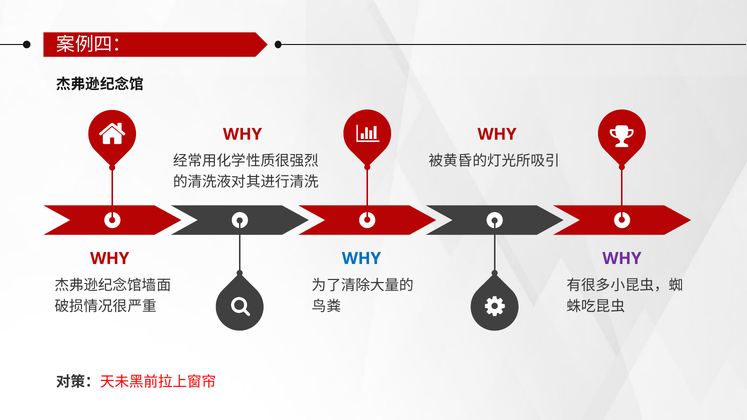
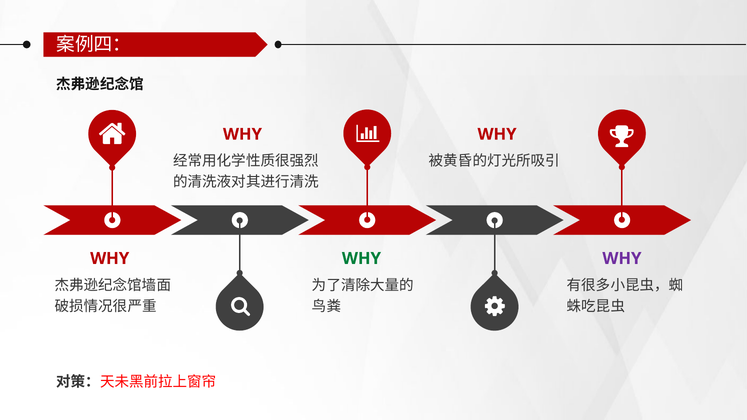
WHY colour: blue -> green (361, 259)
